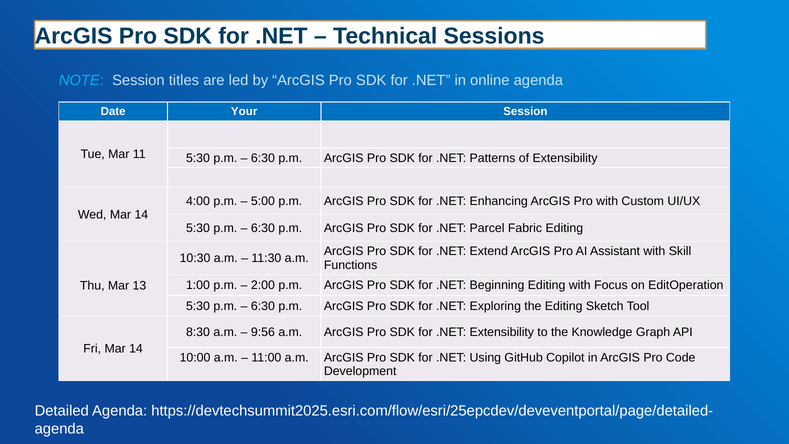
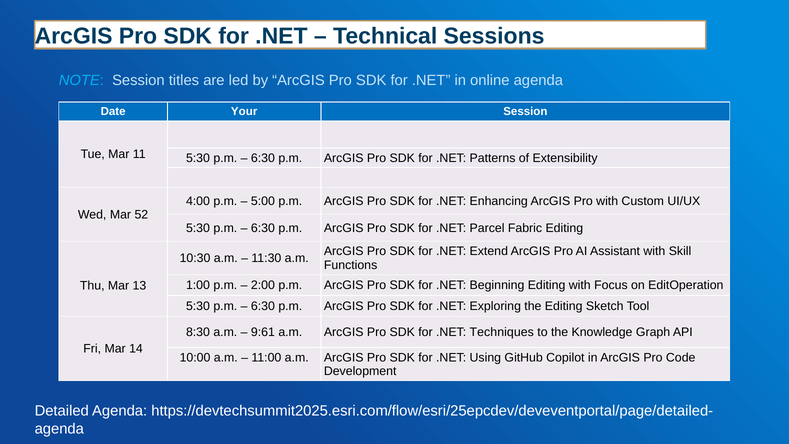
Wed Mar 14: 14 -> 52 (141, 214)
9:56: 9:56 -> 9:61 (263, 332)
.NET Extensibility: Extensibility -> Techniques (502, 332)
